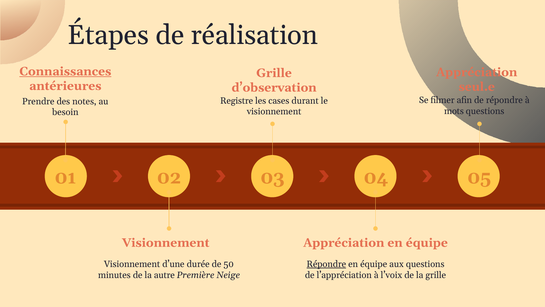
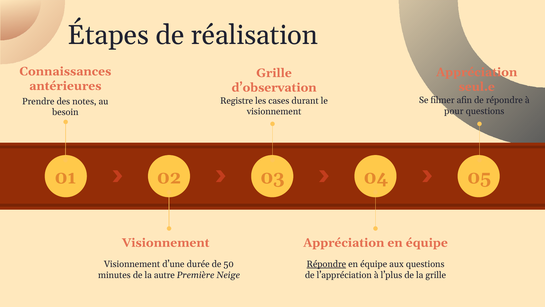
Connaissances underline: present -> none (65, 71)
mots: mots -> pour (454, 111)
l’voix: l’voix -> l’plus (391, 275)
